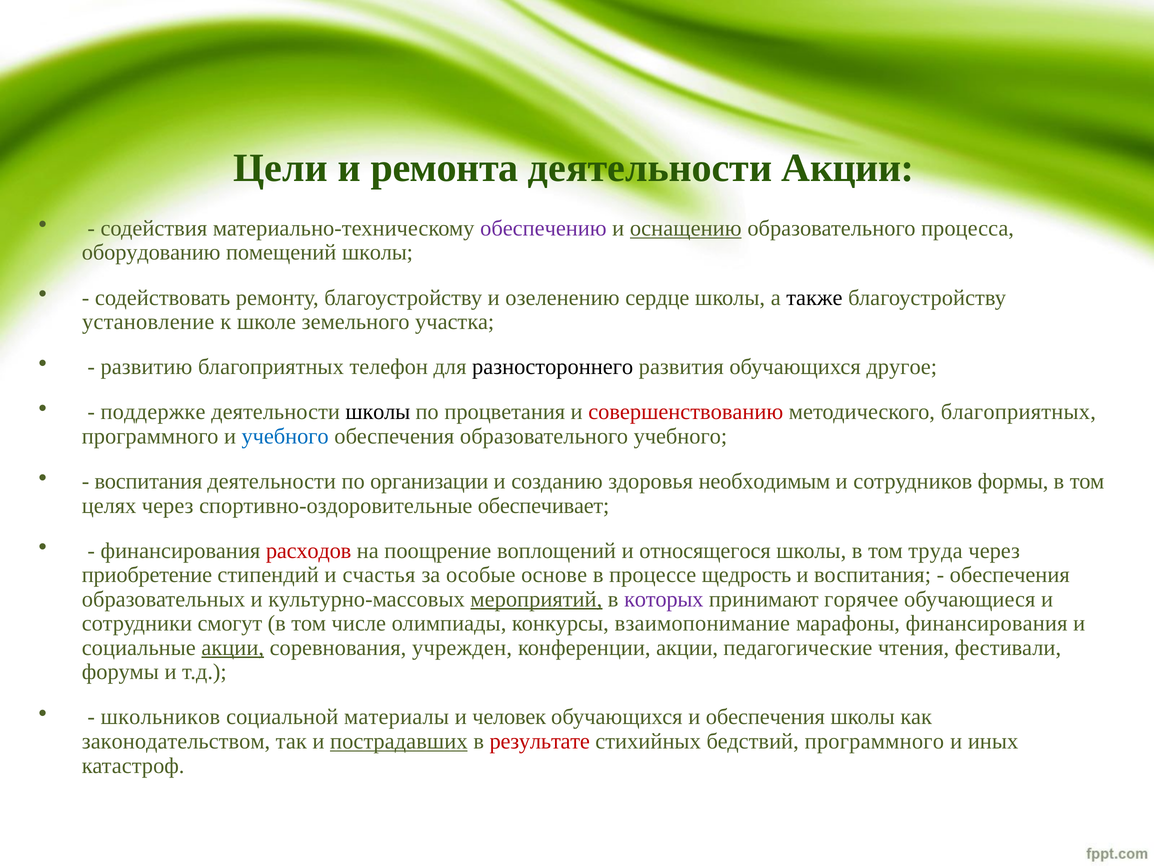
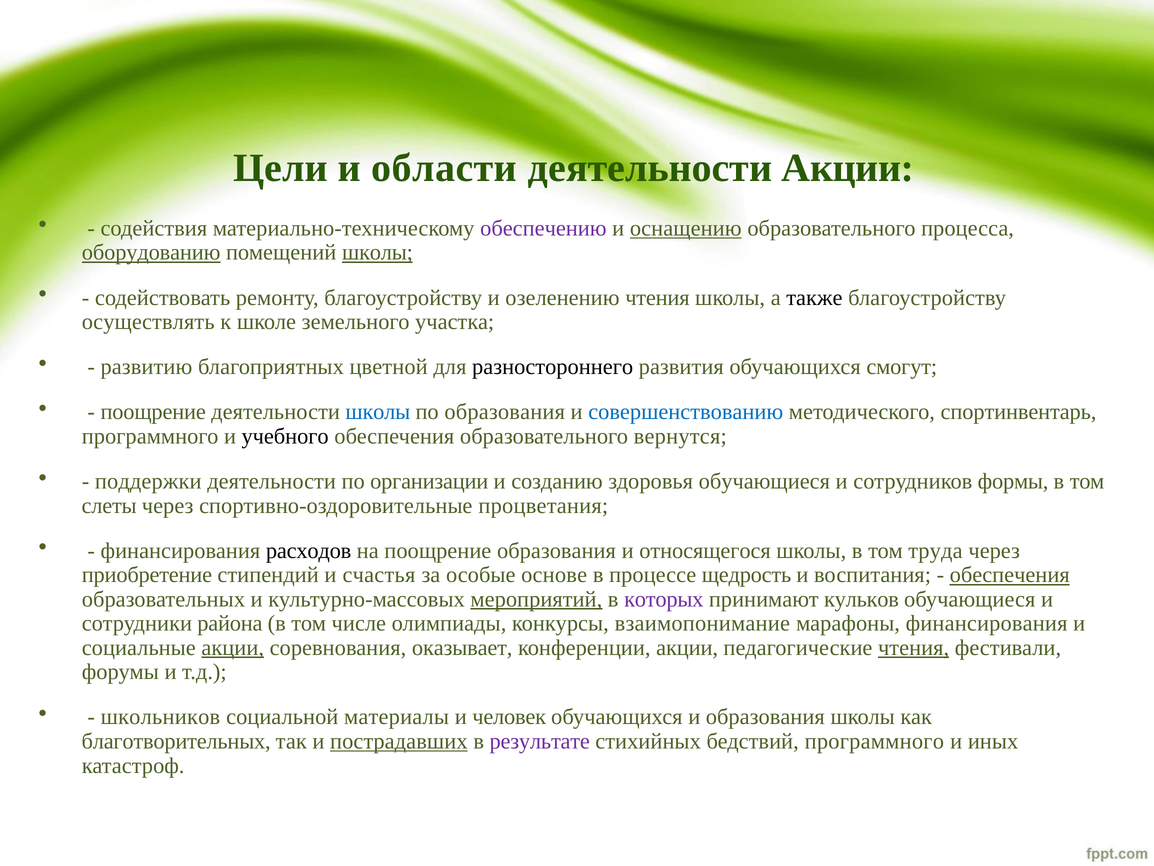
ремонта: ремонта -> области (444, 168)
оборудованию underline: none -> present (151, 252)
школы underline: none -> present (377, 252)
озеленению сердце: сердце -> чтения (657, 297)
установление: установление -> осуществлять (148, 322)
телефон: телефон -> цветной (389, 367)
другое: другое -> смогут (902, 367)
поддержке: поддержке -> поощрение (153, 412)
школы colour: black -> blue (378, 412)
по процветания: процветания -> образования (505, 412)
совершенствованию colour: red -> blue (686, 412)
методического благоприятных: благоприятных -> спортинвентарь (1019, 412)
учебного colour: blue -> black (285, 436)
образовательного учебного: учебного -> вернутся (680, 436)
воспитания: воспитания -> поддержки (148, 481)
здоровья необходимым: необходимым -> обучающиеся (764, 481)
целях: целях -> слеты (109, 505)
обеспечивает: обеспечивает -> процветания (543, 505)
расходов colour: red -> black (309, 550)
поощрение воплощений: воплощений -> образования (556, 550)
обеспечения underline: none -> present (1010, 575)
горячее: горячее -> кульков (861, 599)
смогут: смогут -> района (230, 623)
учрежден: учрежден -> оказывает (462, 647)
чтения underline: none -> present (914, 647)
и обеспечения: обеспечения -> образования (765, 717)
законодательством: законодательством -> благотворительных (176, 741)
результате colour: red -> purple (540, 741)
